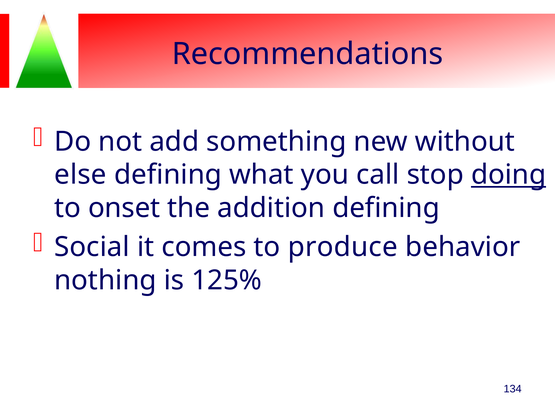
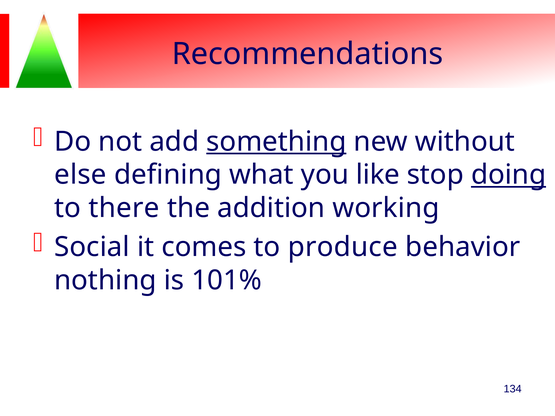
something underline: none -> present (276, 142)
call: call -> like (378, 175)
onset: onset -> there (124, 208)
addition defining: defining -> working (386, 208)
125%: 125% -> 101% (227, 280)
